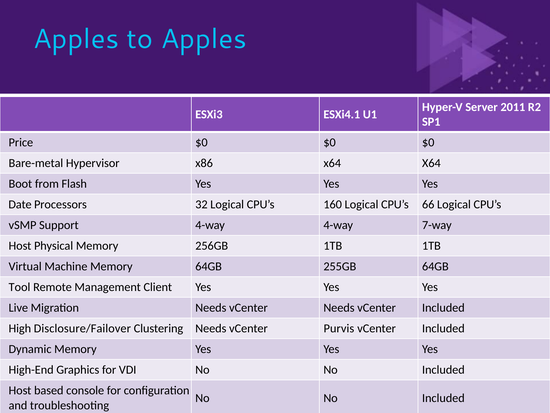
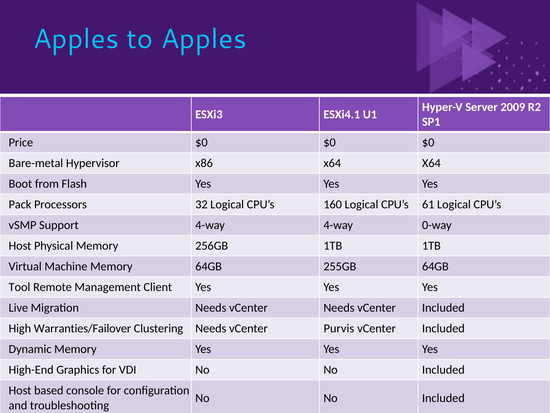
2011: 2011 -> 2009 (513, 107)
Date: Date -> Pack (20, 204)
66: 66 -> 61 (428, 204)
7-way: 7-way -> 0-way (437, 225)
Disclosure/Failover: Disclosure/Failover -> Warranties/Failover (82, 328)
